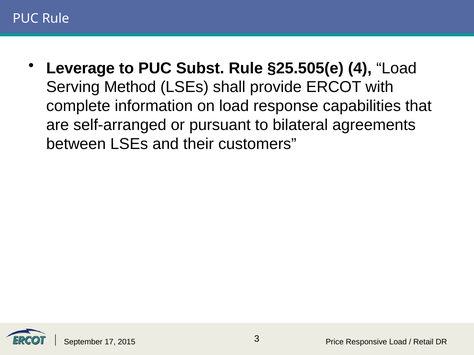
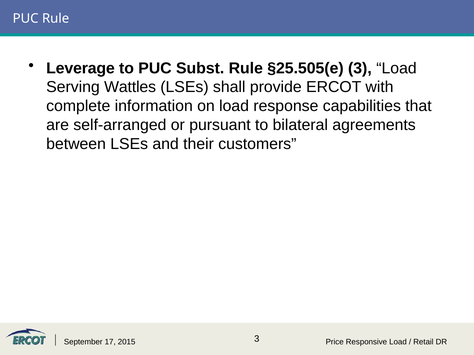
§25.505(e 4: 4 -> 3 (360, 68)
Method: Method -> Wattles (130, 87)
